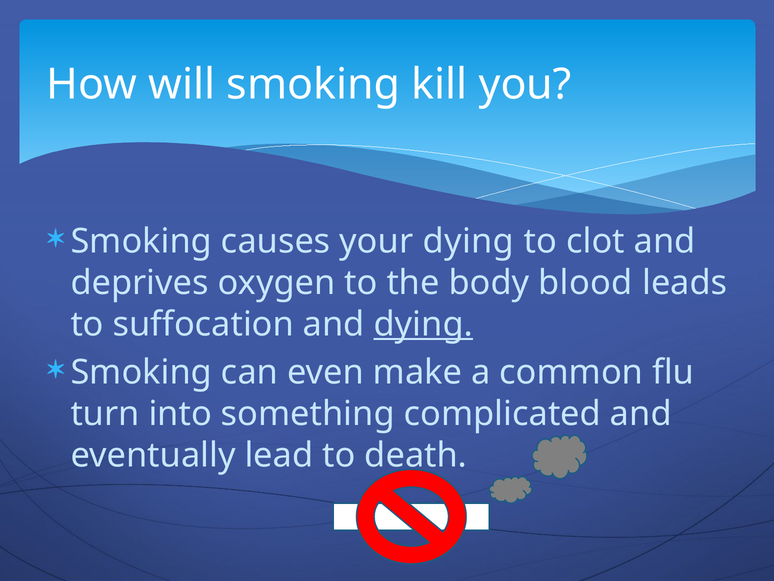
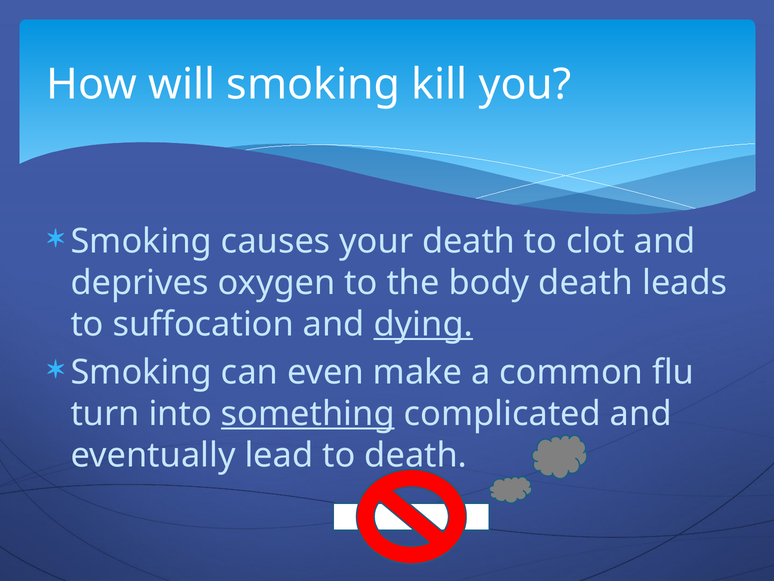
your dying: dying -> death (469, 241)
body blood: blood -> death (586, 283)
something underline: none -> present (308, 413)
